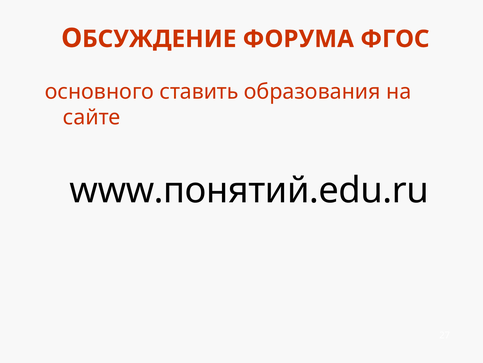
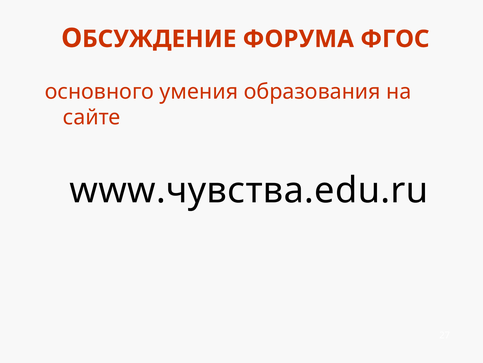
ставить: ставить -> умения (199, 91)
www.понятий.edu.ru: www.понятий.edu.ru -> www.чувства.edu.ru (249, 190)
